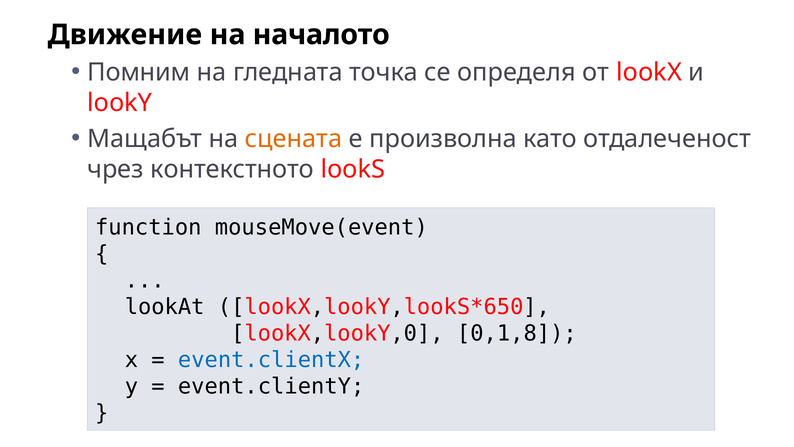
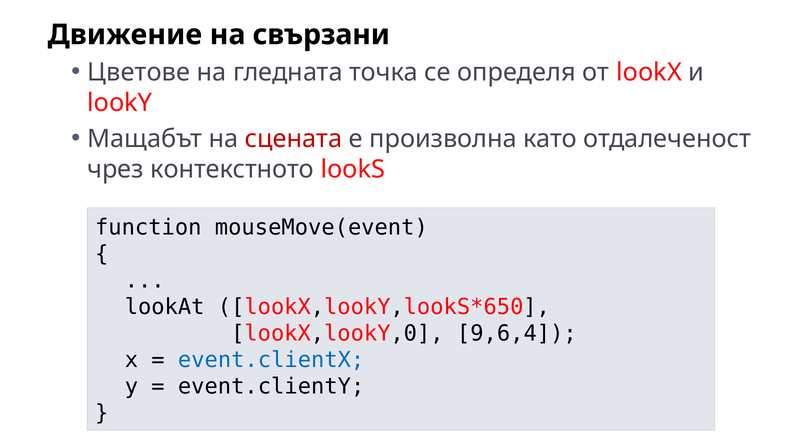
началото: началото -> свързани (321, 35)
Помним: Помним -> Цветове (139, 72)
сцената colour: orange -> red (294, 139)
0,1,8: 0,1,8 -> 9,6,4 (517, 333)
